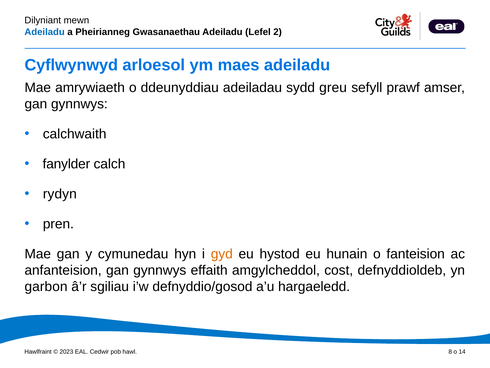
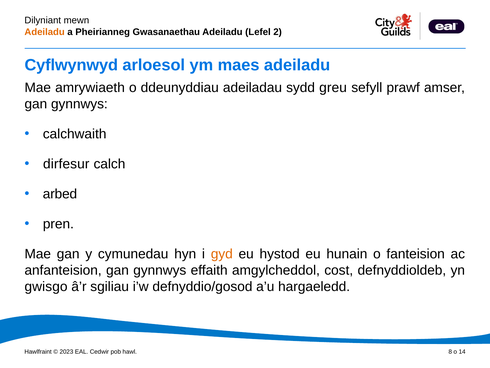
Adeiladu colour: blue -> orange (45, 32)
fanylder: fanylder -> dirfesur (66, 164)
rydyn: rydyn -> arbed (60, 194)
garbon: garbon -> gwisgo (46, 286)
